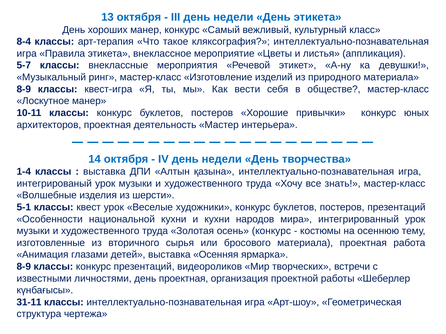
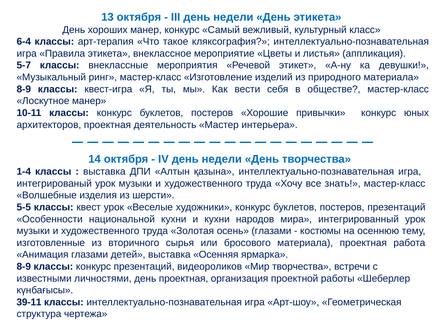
8-4: 8-4 -> 6-4 (24, 42)
5-1: 5-1 -> 5-5 (24, 208)
осень конкурс: конкурс -> глазами (271, 231)
Мир творческих: творческих -> творчества (302, 267)
31-11: 31-11 -> 39-11 (29, 303)
